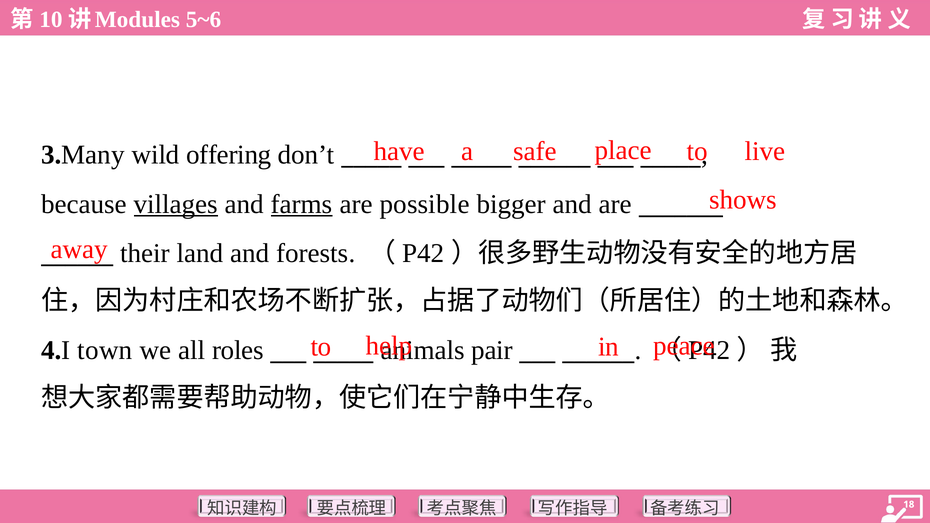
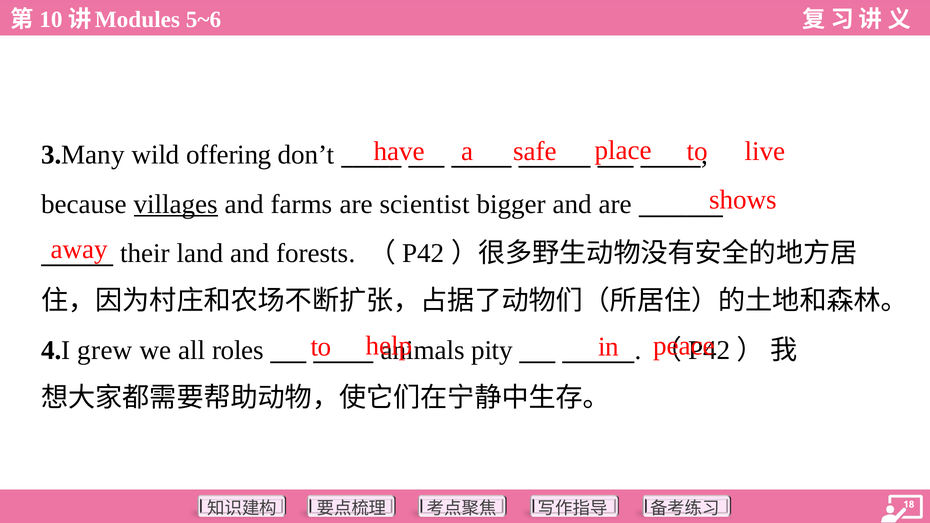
farms underline: present -> none (302, 204)
possible: possible -> scientist (425, 204)
town: town -> grew (105, 350)
pair: pair -> pity (492, 350)
